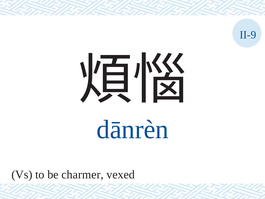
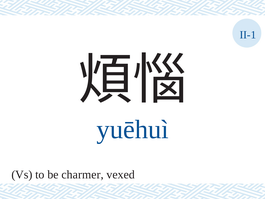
II-9: II-9 -> II-1 (248, 35)
dānrèn: dānrèn -> yuēhuì (133, 129)
